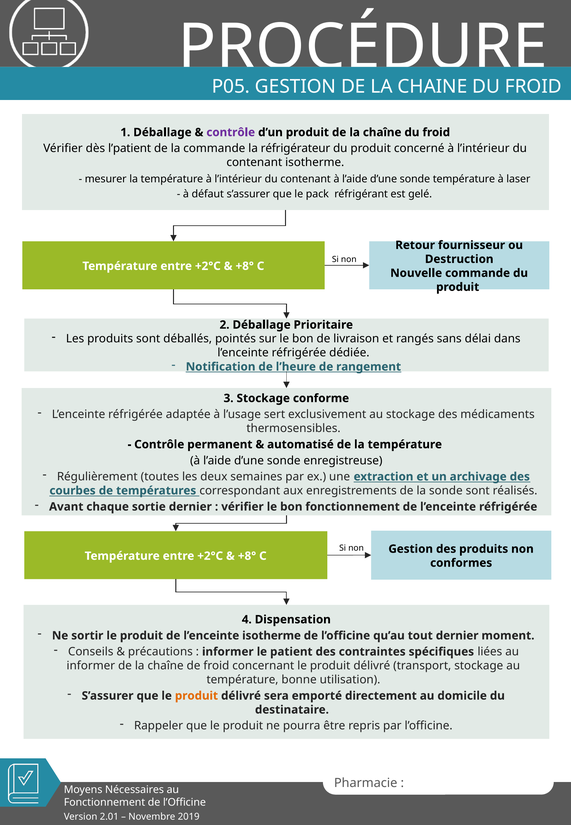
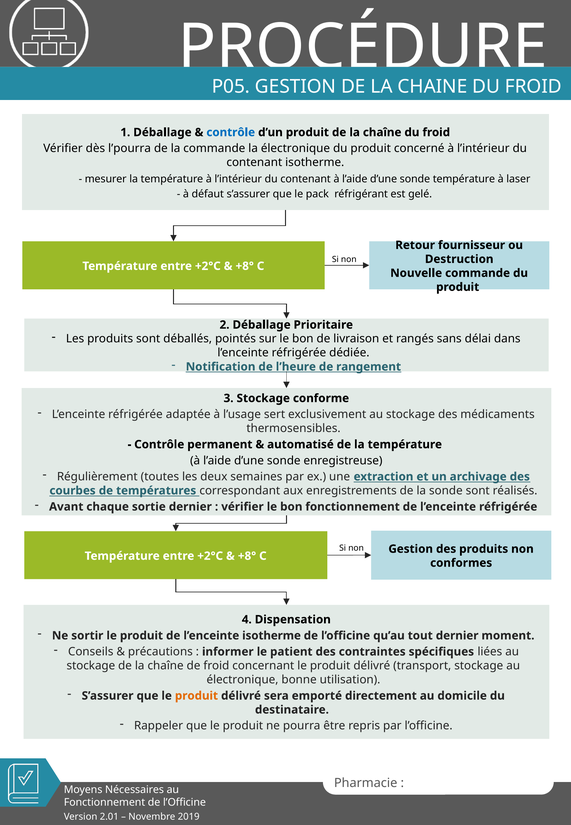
contrôle colour: purple -> blue (231, 132)
l’patient: l’patient -> l’pourra (130, 148)
la réfrigérateur: réfrigérateur -> électronique (295, 148)
informer: informer -> stockage (91, 666)
température: température -> électronique (242, 679)
